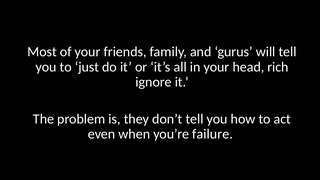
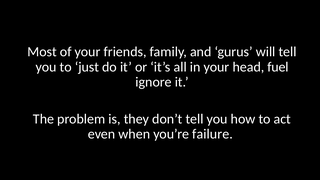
rich: rich -> fuel (278, 67)
